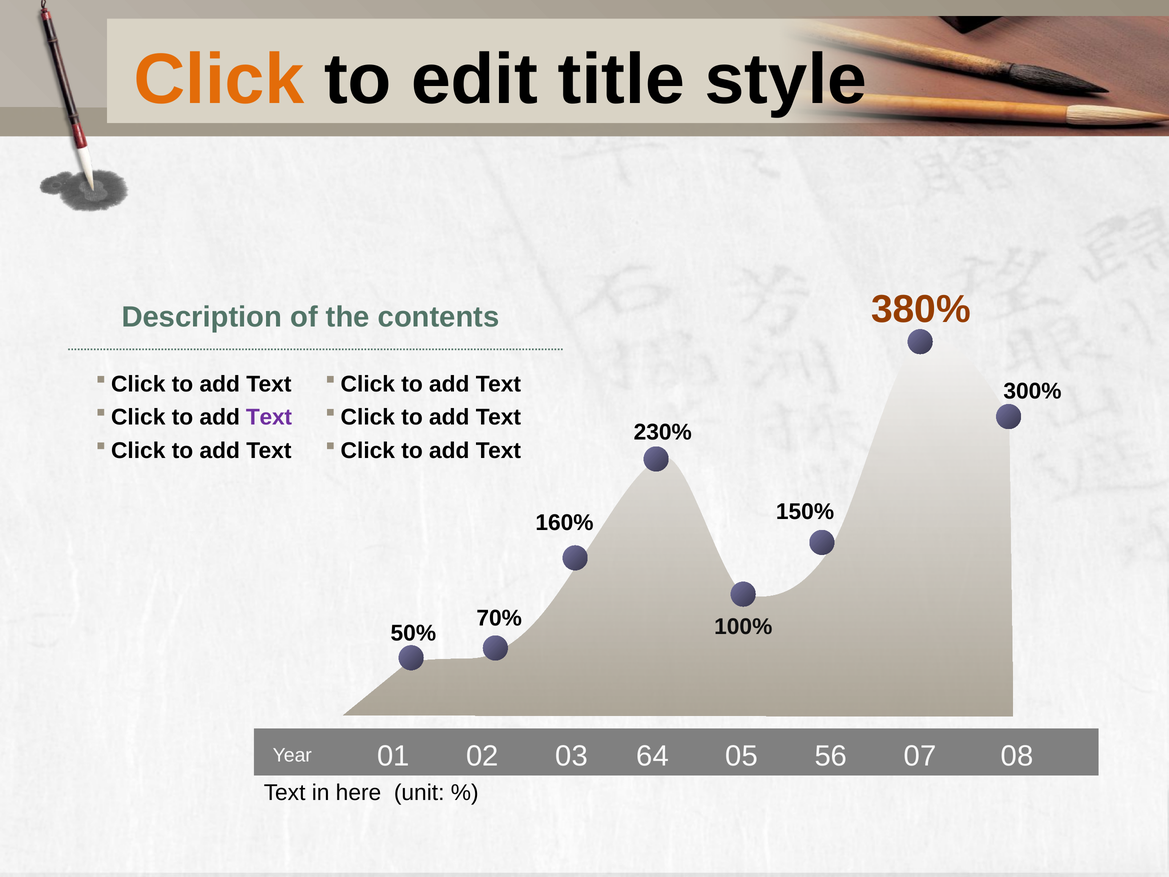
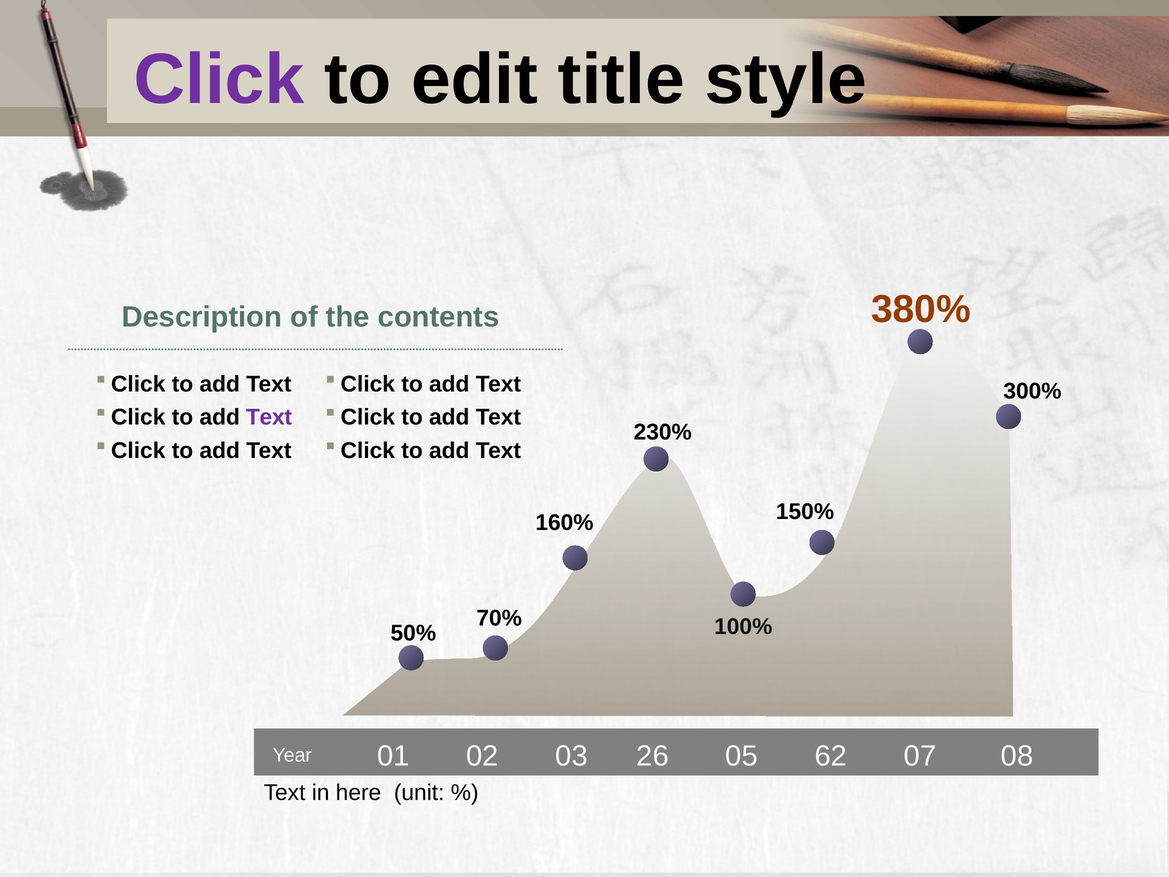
Click colour: orange -> purple (219, 80)
64: 64 -> 26 (653, 756)
56: 56 -> 62 (831, 756)
